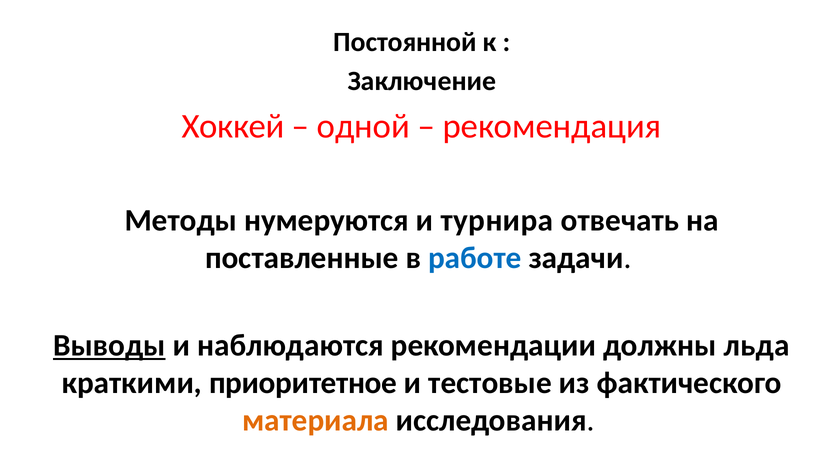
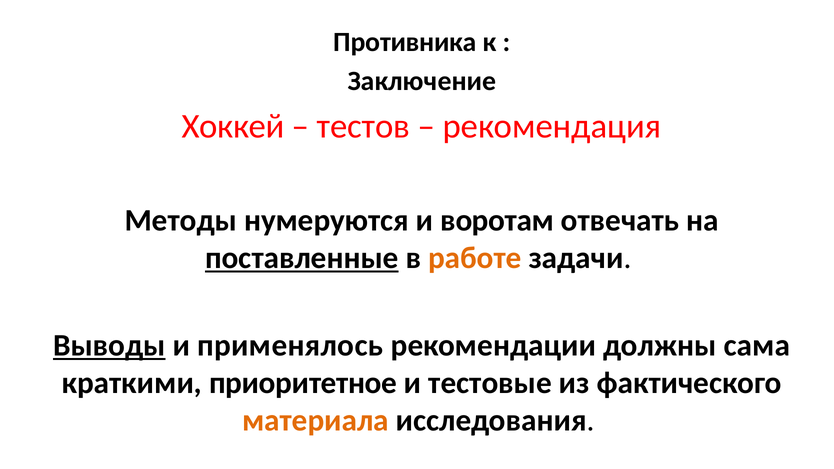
Постоянной: Постоянной -> Противника (405, 42)
одной: одной -> тестов (363, 126)
турнира: турнира -> воротам (497, 220)
поставленные underline: none -> present (302, 258)
работе colour: blue -> orange (475, 258)
наблюдаются: наблюдаются -> применялось (290, 346)
льда: льда -> сама (757, 346)
